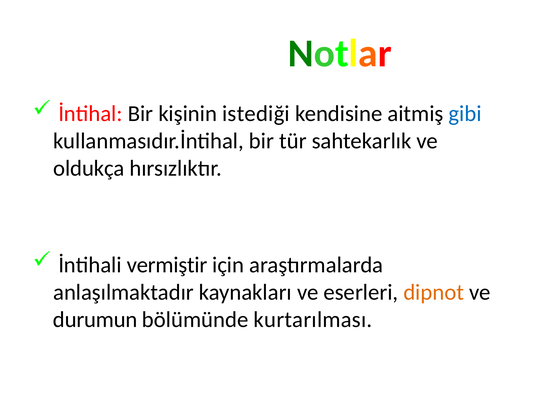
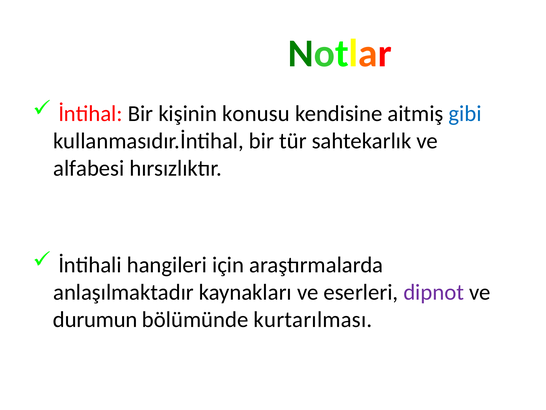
istediği: istediği -> konusu (256, 114)
oldukça: oldukça -> alfabesi (89, 168)
vermiştir: vermiştir -> hangileri (167, 265)
dipnot colour: orange -> purple (434, 292)
